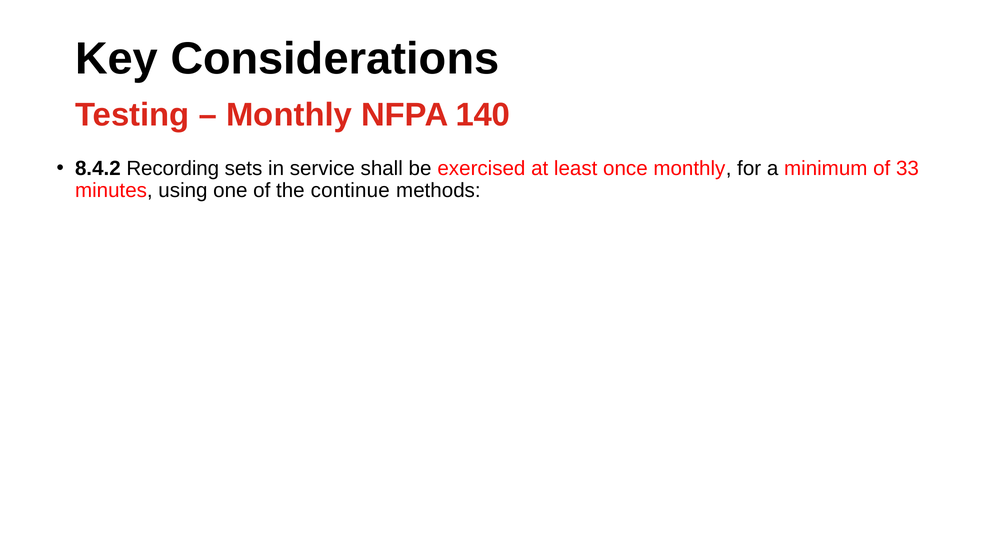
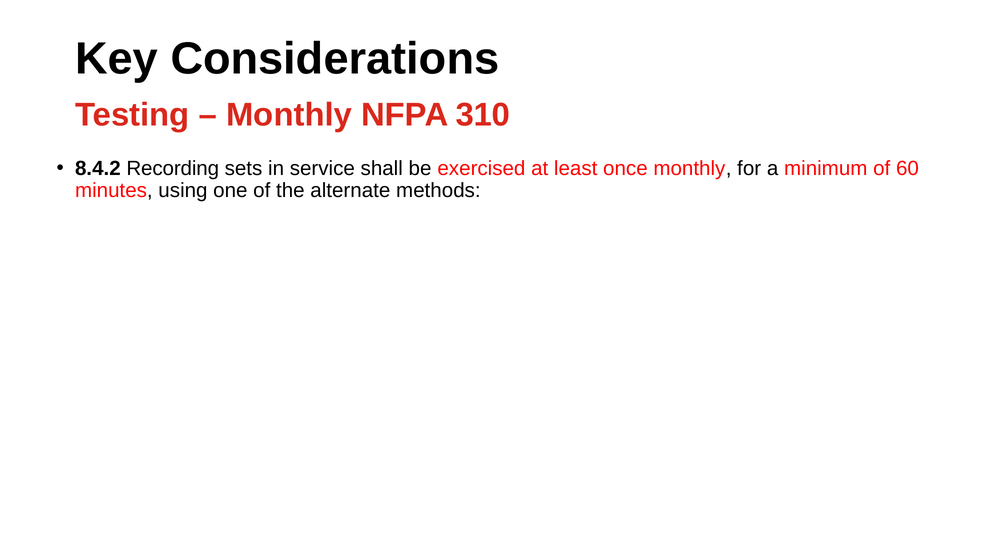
140: 140 -> 310 (483, 115)
33: 33 -> 60 (907, 168)
continue: continue -> alternate (350, 191)
